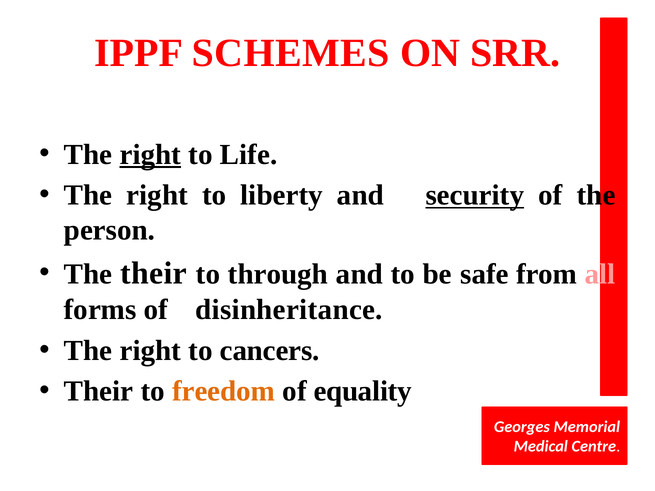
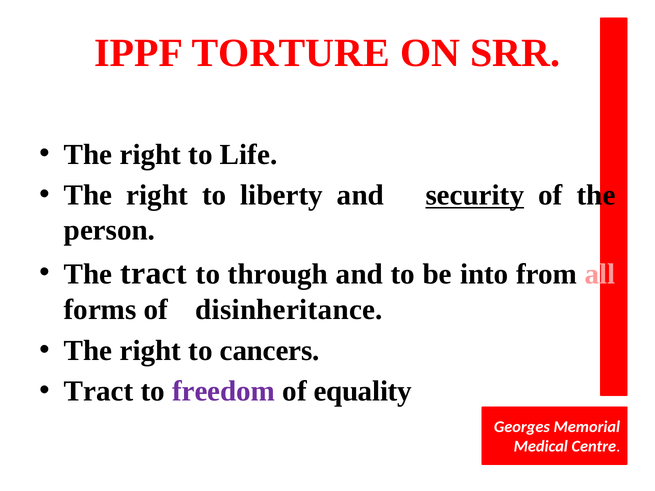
SCHEMES: SCHEMES -> TORTURE (291, 53)
right underline: present -> none (150, 154)
The their: their -> tract (154, 273)
safe: safe -> into (484, 274)
Their: Their -> Tract (99, 391)
freedom colour: orange -> purple (224, 391)
